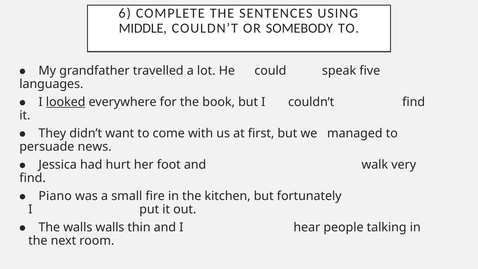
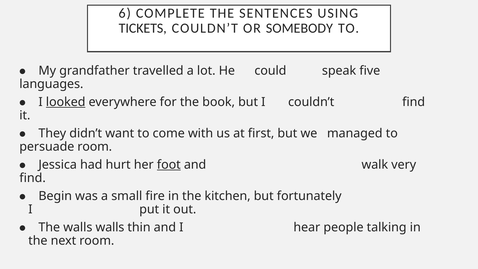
MIDDLE: MIDDLE -> TICKETS (143, 28)
persuade news: news -> room (95, 147)
foot underline: none -> present (169, 165)
Piano: Piano -> Begin (55, 196)
